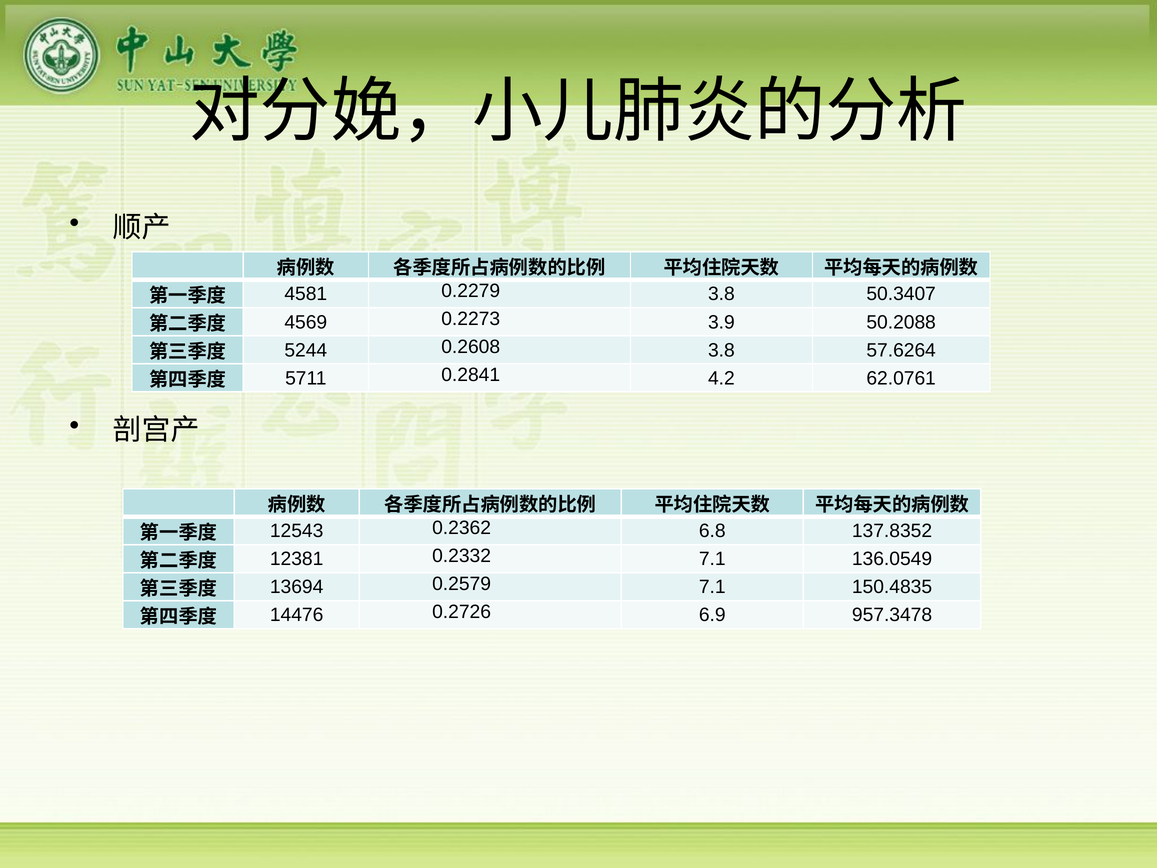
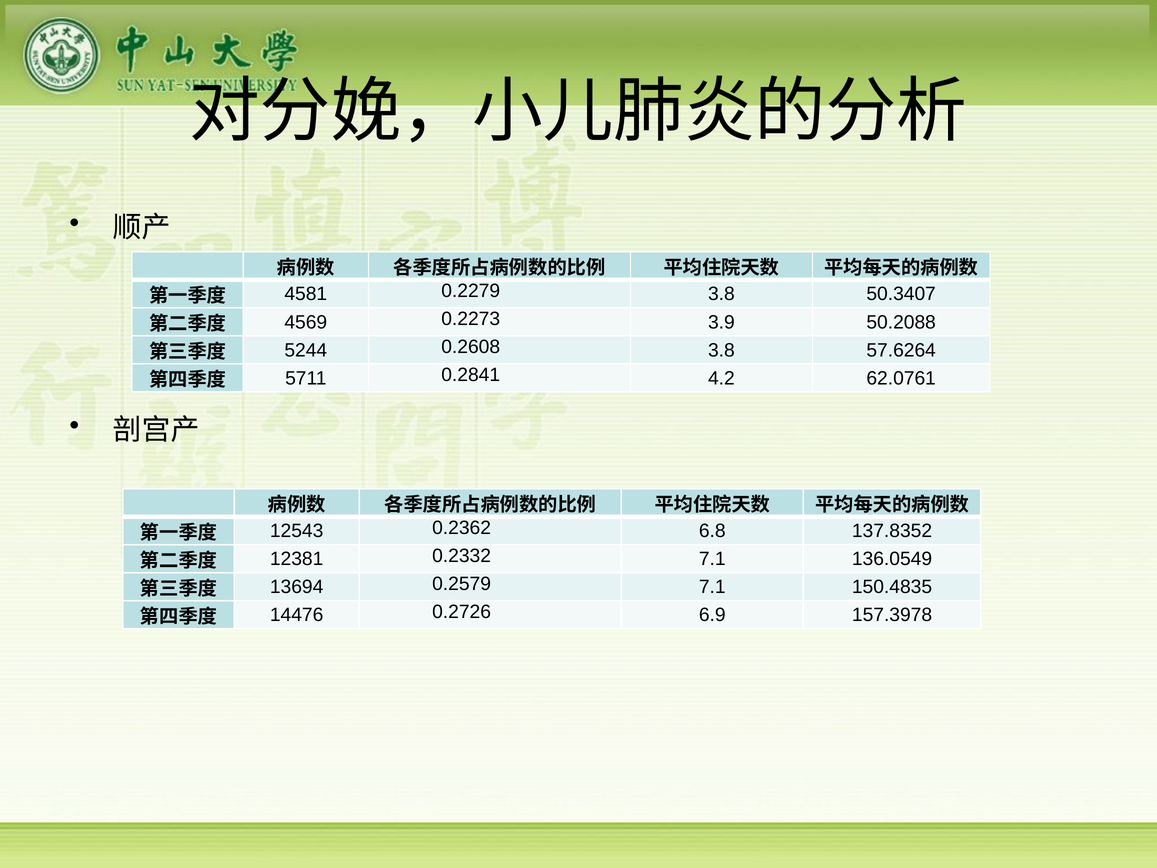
957.3478: 957.3478 -> 157.3978 (892, 615)
